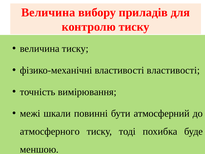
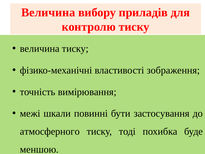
властивості властивості: властивості -> зображення (173, 70)
атмосферний: атмосферний -> застосування (162, 113)
